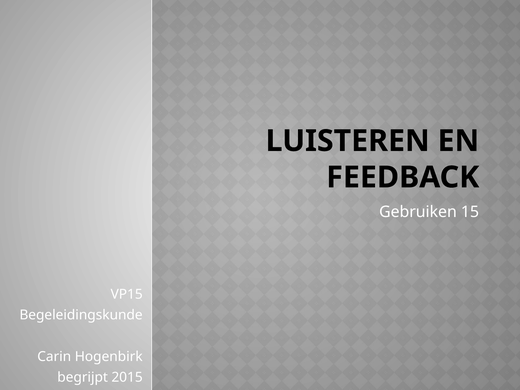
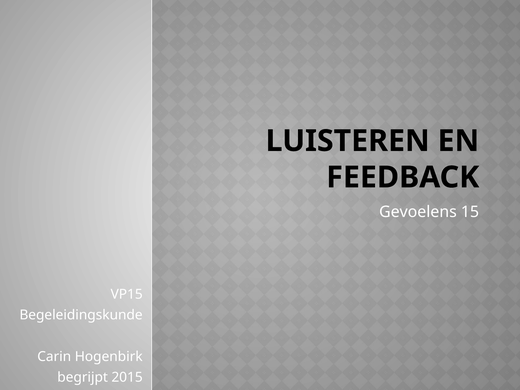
Gebruiken: Gebruiken -> Gevoelens (418, 212)
